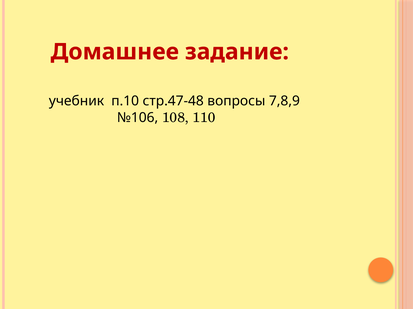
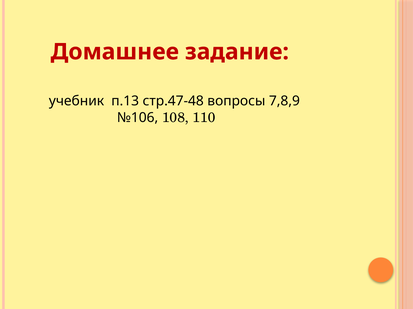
п.10: п.10 -> п.13 (125, 101)
